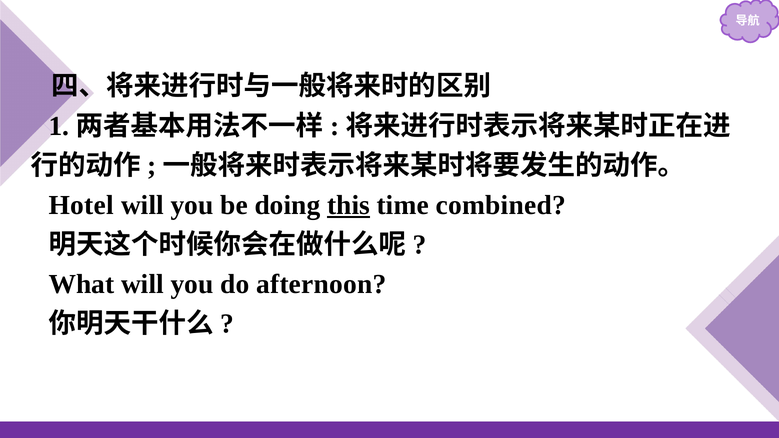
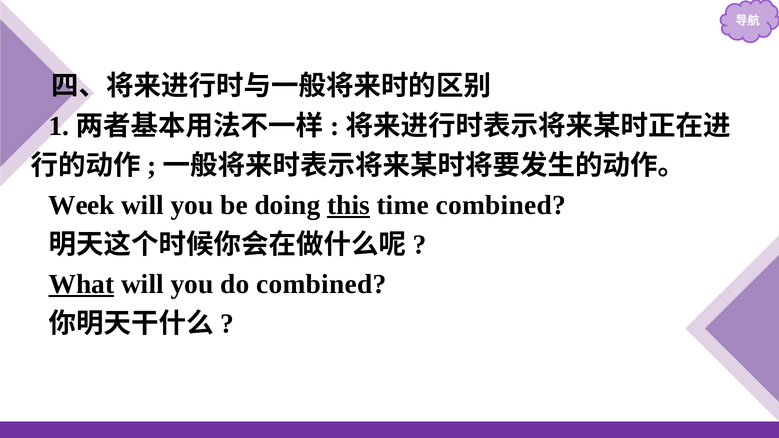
Hotel: Hotel -> Week (82, 205)
What underline: none -> present (81, 284)
do afternoon: afternoon -> combined (321, 284)
